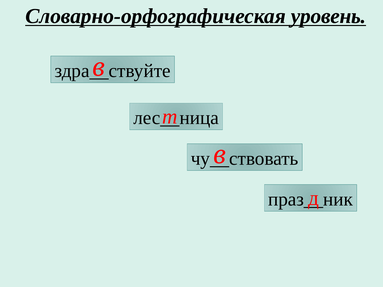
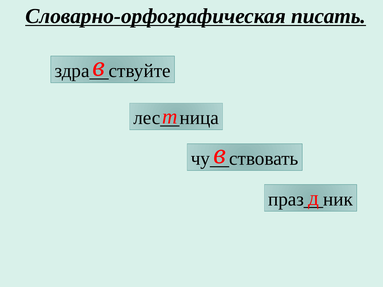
уровень: уровень -> писать (328, 16)
